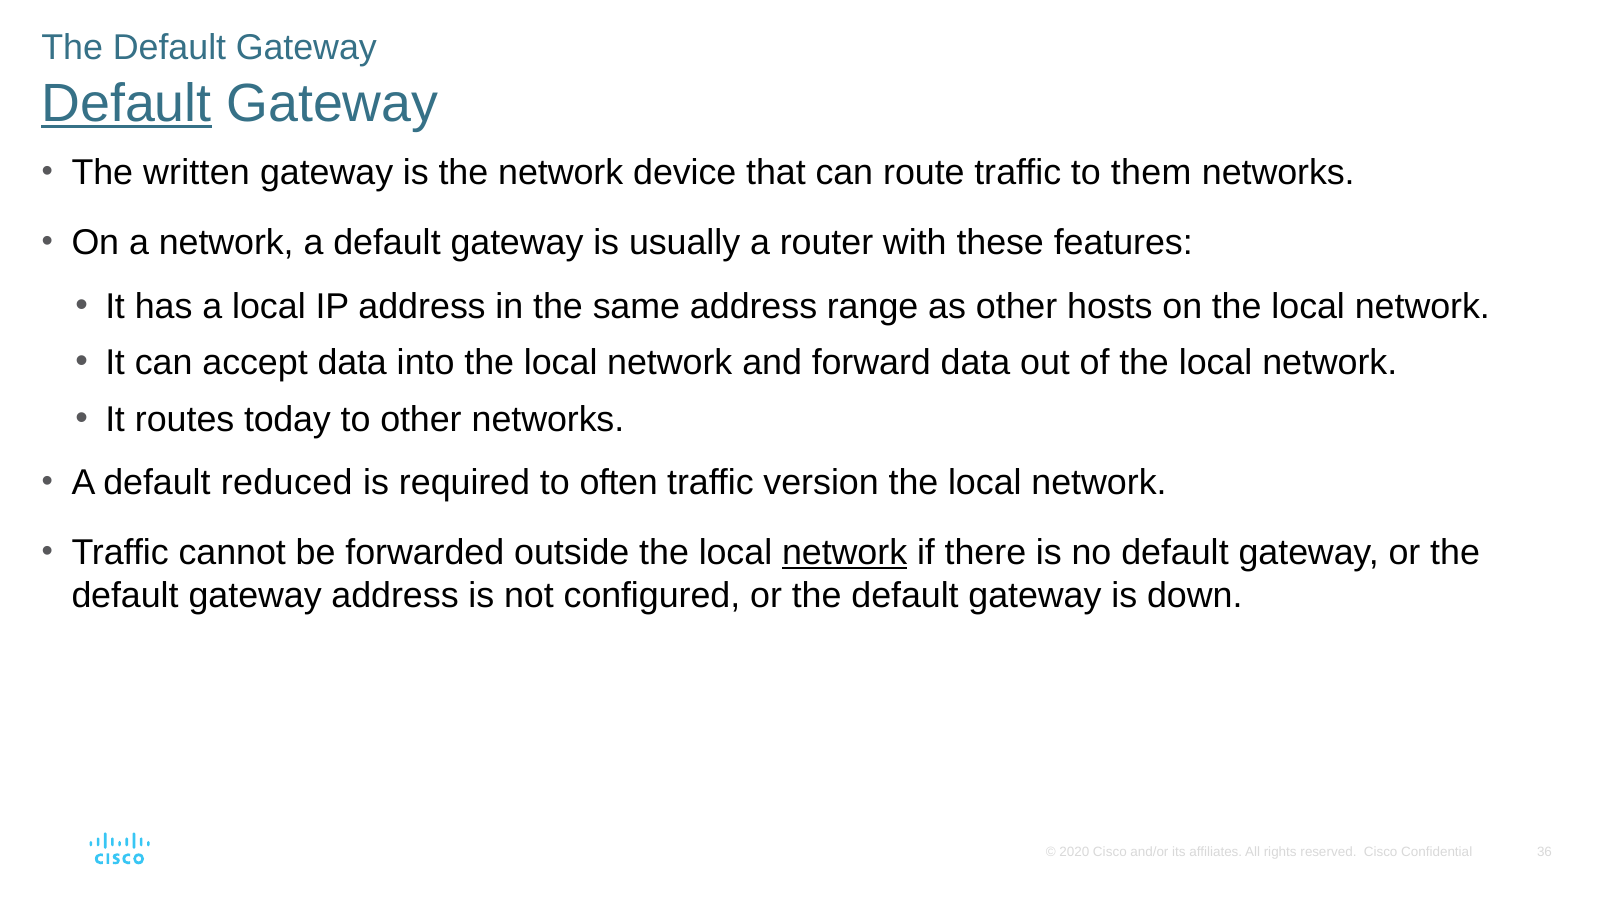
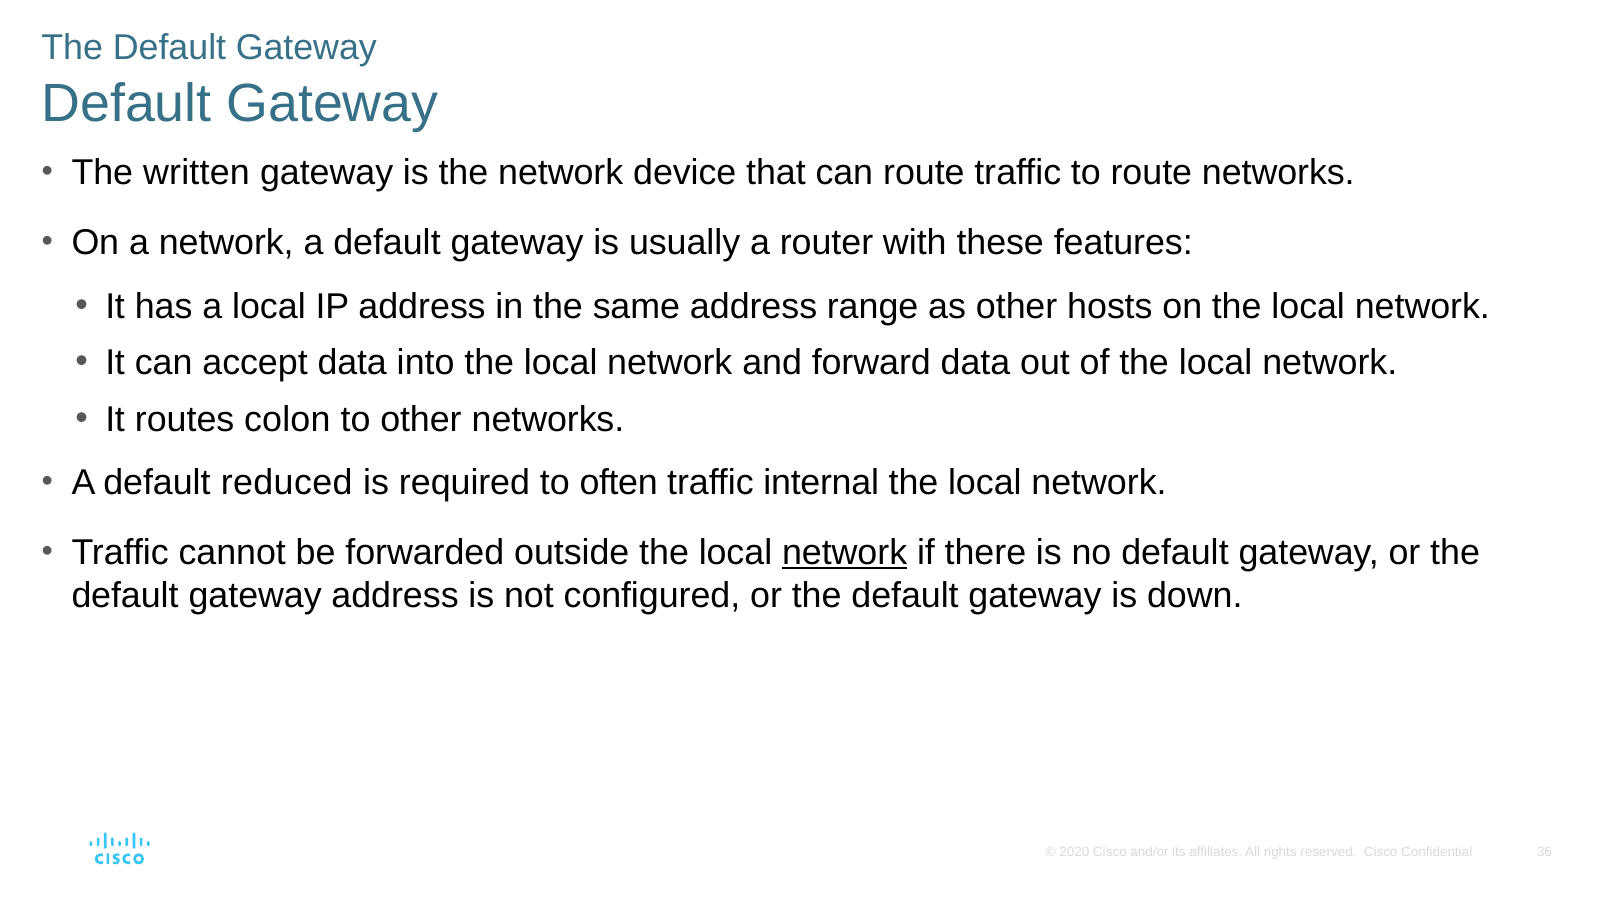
Default underline: present -> none (127, 103)
to them: them -> route (1151, 173)
today: today -> colon (287, 419)
version: version -> internal (821, 482)
